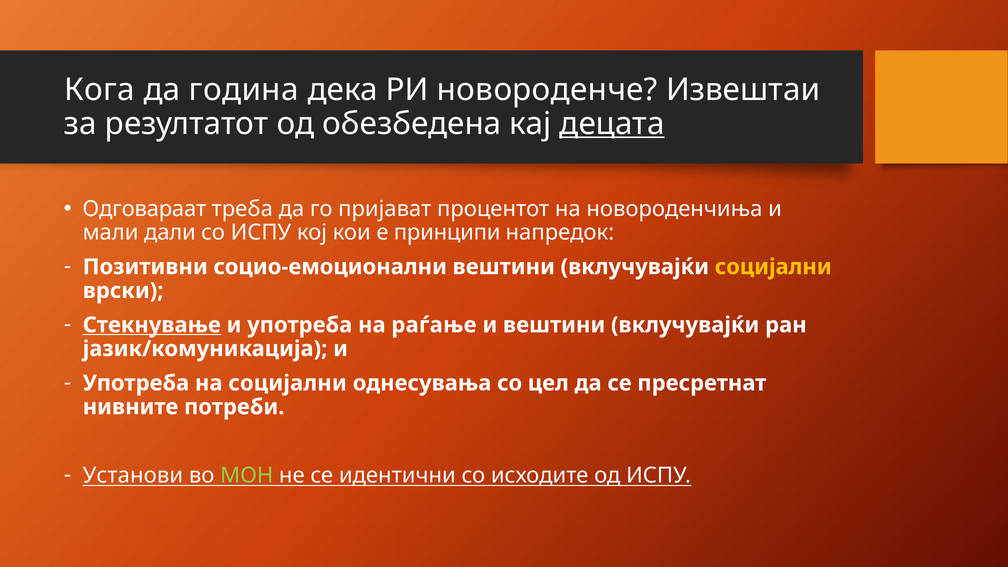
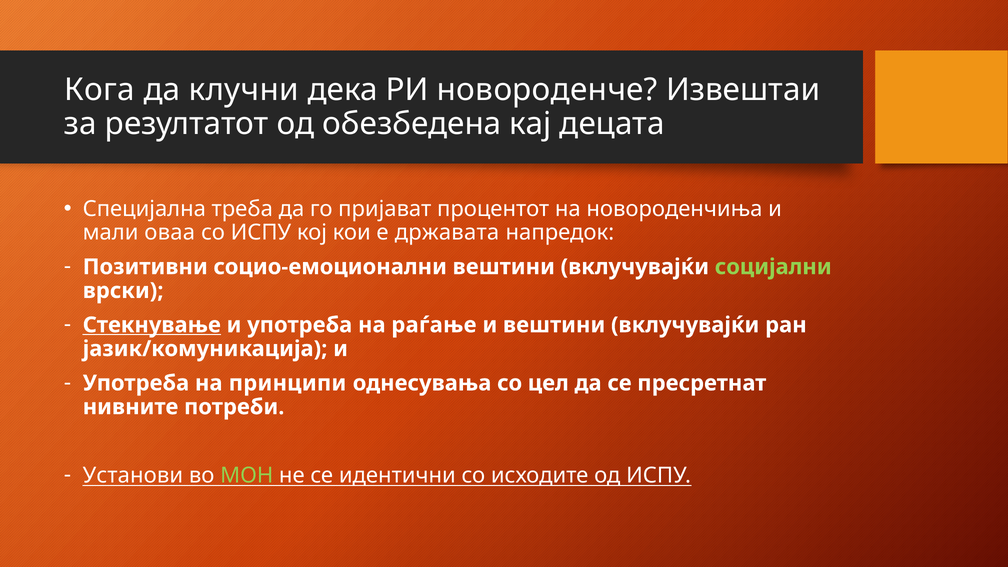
година: година -> клучни (244, 90)
децата underline: present -> none (612, 124)
Одговараат: Одговараат -> Специјална (144, 209)
дали: дали -> оваа (170, 233)
принципи: принципи -> државата (447, 233)
социјални colour: yellow -> light green (773, 267)
на социјални: социјални -> принципи (287, 383)
